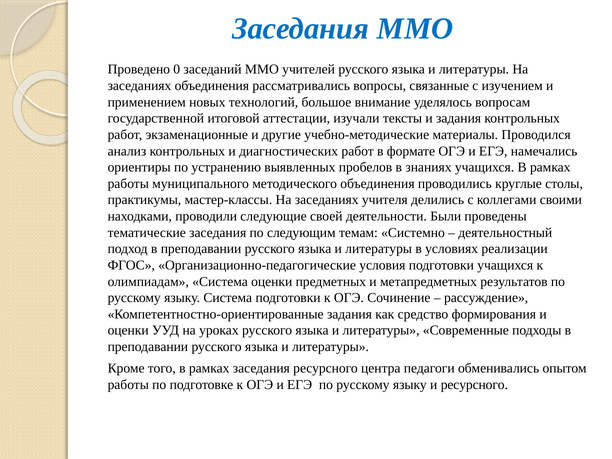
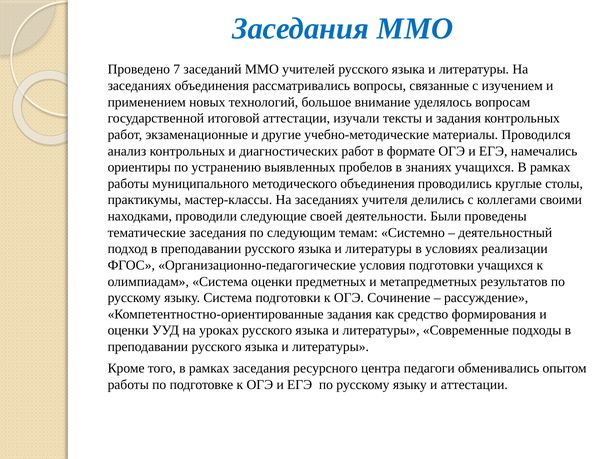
0: 0 -> 7 (177, 69)
и ресурсного: ресурсного -> аттестации (474, 385)
